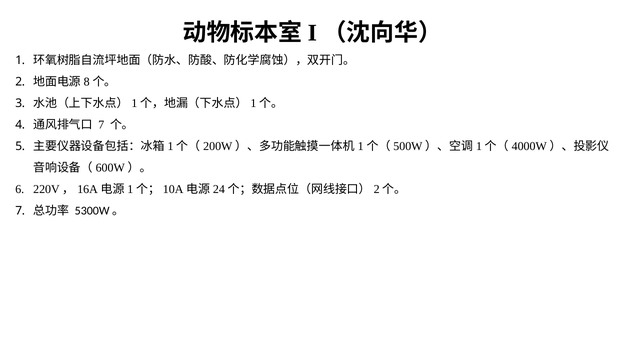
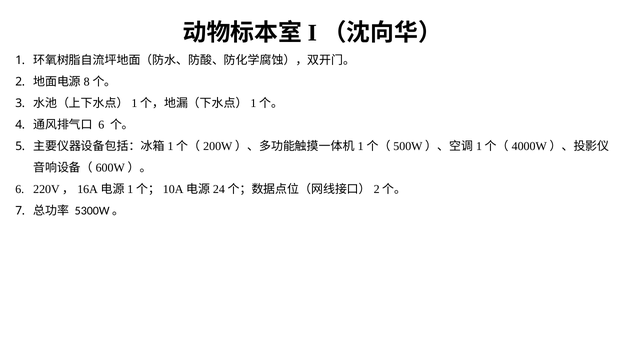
7: 7 -> 6 (101, 125)
